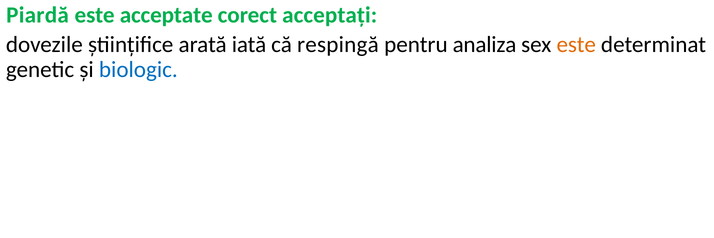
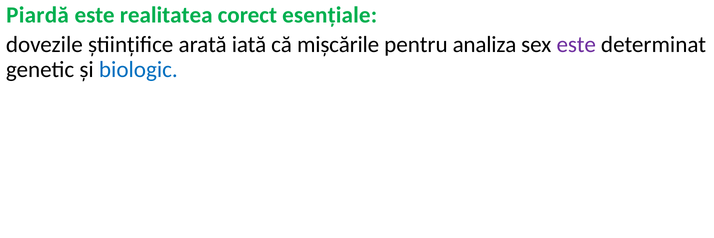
acceptate: acceptate -> realitatea (166, 15)
acceptați: acceptați -> esențiale (330, 15)
respingă: respingă -> mișcările (338, 45)
este colour: orange -> purple (576, 45)
